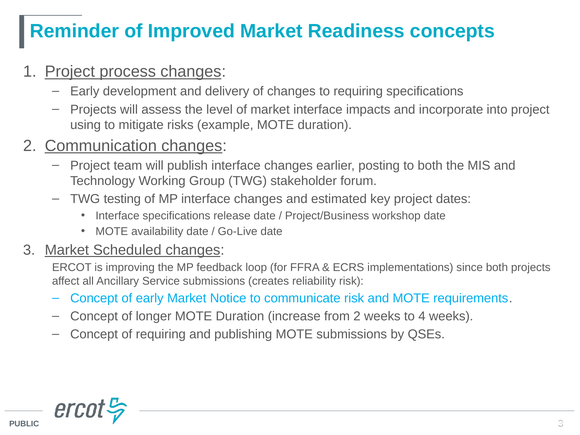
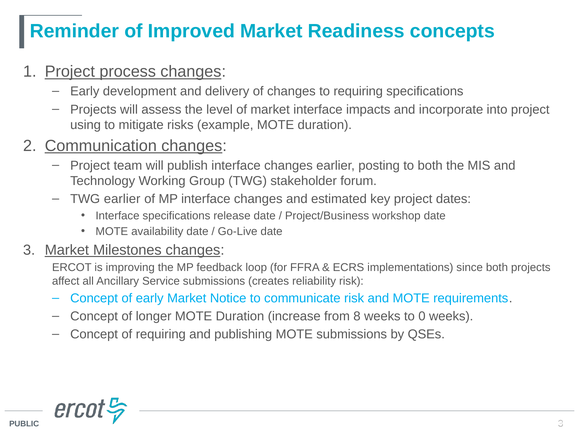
TWG testing: testing -> earlier (122, 199)
Scheduled: Scheduled -> Milestones (127, 250)
from 2: 2 -> 8 (357, 316)
4: 4 -> 0 (422, 316)
